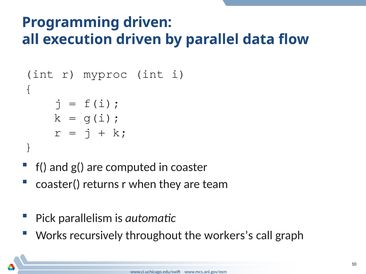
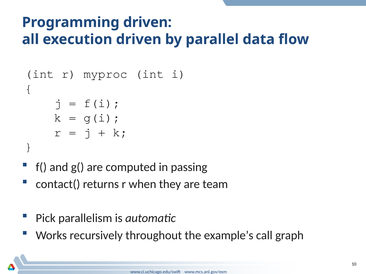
coaster: coaster -> passing (189, 167)
coaster(: coaster( -> contact( (58, 184)
workers’s: workers’s -> example’s (229, 236)
